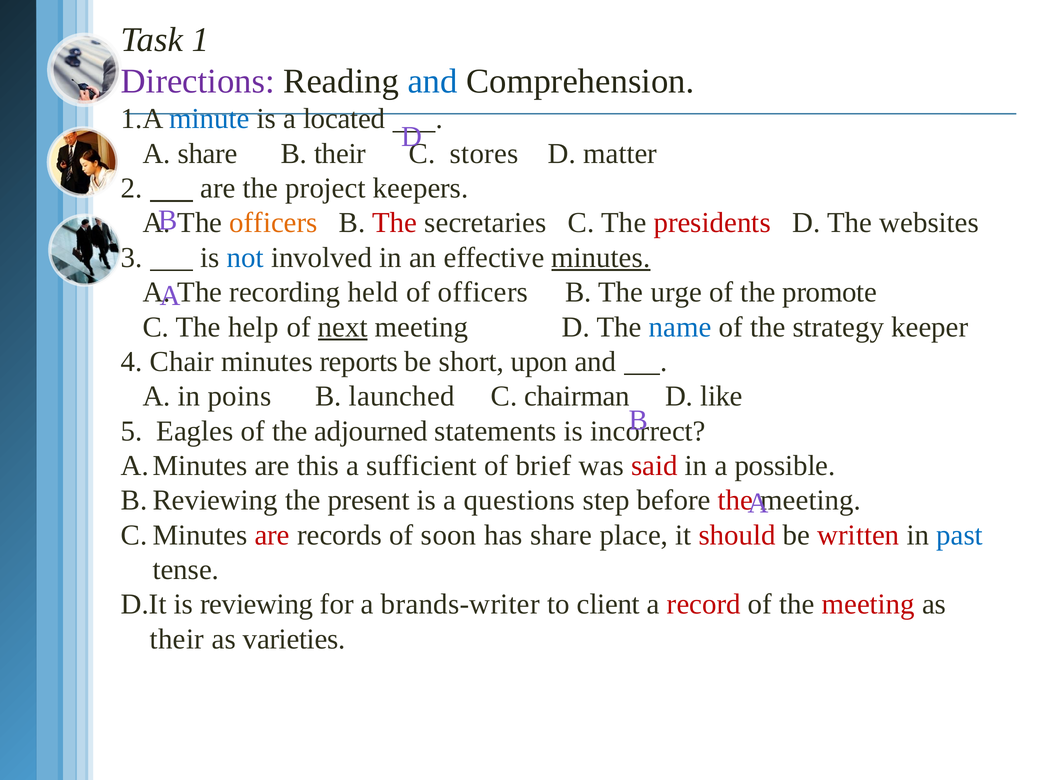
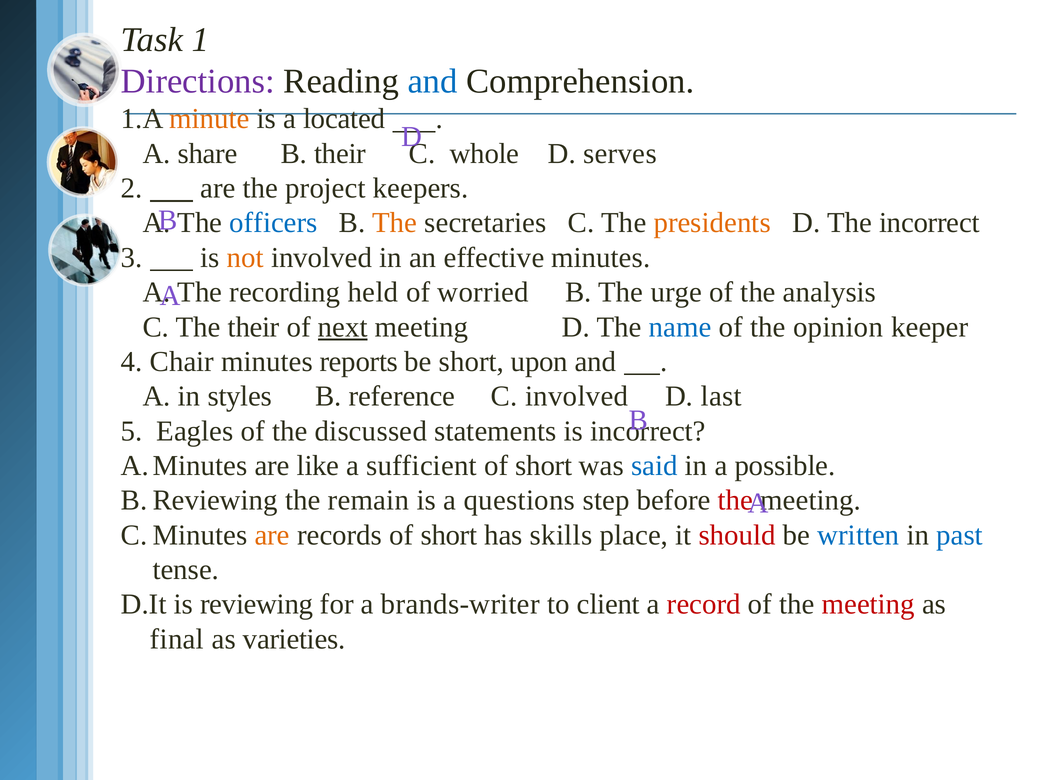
minute colour: blue -> orange (209, 119)
stores: stores -> whole (485, 154)
matter: matter -> serves (620, 154)
officers colour: orange -> blue (273, 223)
The colour: red -> orange (395, 223)
presidents colour: red -> orange (712, 223)
The websites: websites -> incorrect (929, 223)
not colour: blue -> orange (245, 258)
minutes underline: present -> none (601, 258)
of officers: officers -> worried (483, 292)
promote: promote -> analysis (830, 292)
The help: help -> their (254, 327)
strategy: strategy -> opinion (838, 327)
poins: poins -> styles (240, 396)
launched: launched -> reference (402, 396)
C chairman: chairman -> involved (577, 396)
like: like -> last (721, 396)
adjourned: adjourned -> discussed (371, 431)
this: this -> like (318, 466)
brief: brief -> short (544, 466)
said colour: red -> blue (654, 466)
present: present -> remain (368, 500)
are colour: red -> orange (272, 535)
records of soon: soon -> short (449, 535)
has share: share -> skills (561, 535)
written colour: red -> blue (858, 535)
their: their -> final (177, 639)
